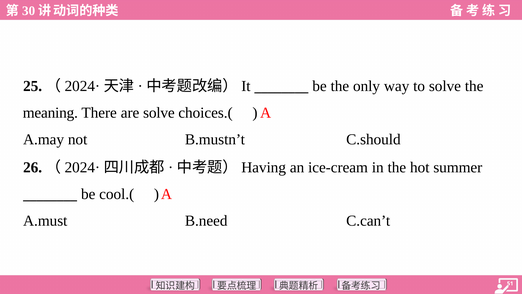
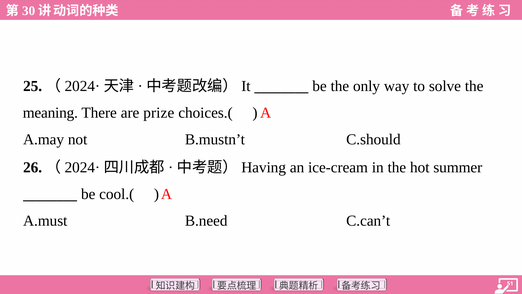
are solve: solve -> prize (159, 113)
